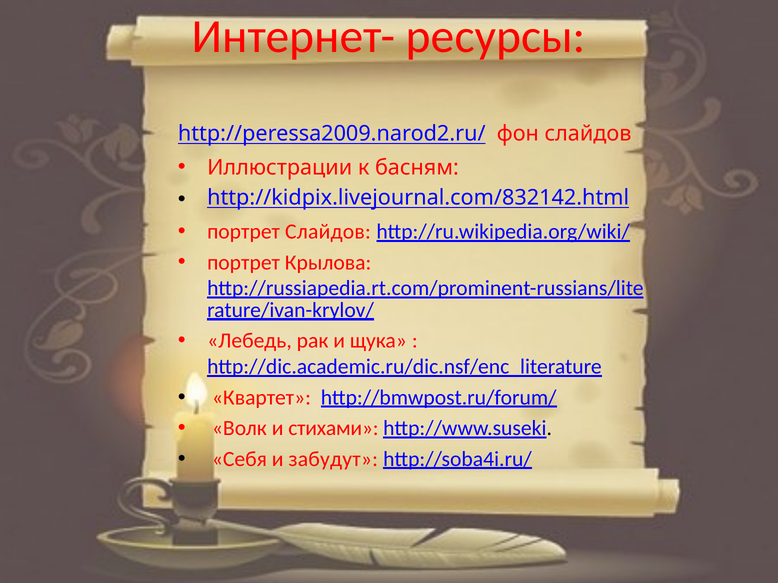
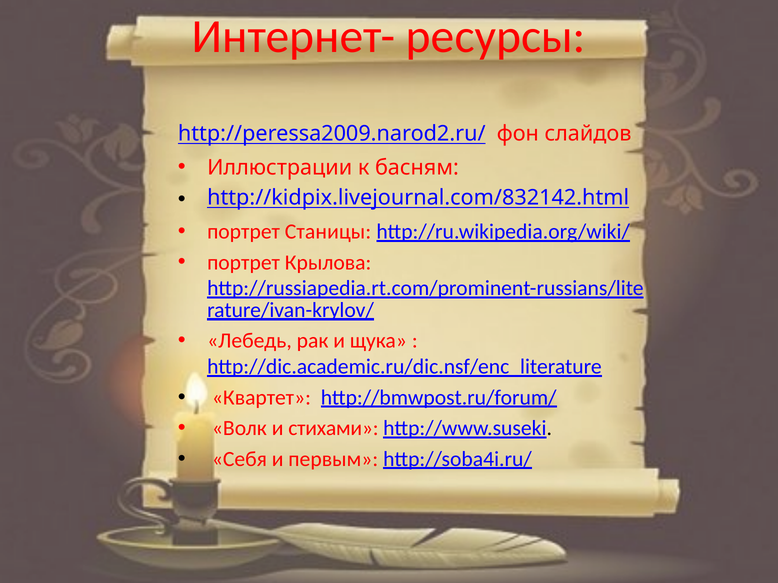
портрет Слайдов: Слайдов -> Станицы (328, 232)
забудут: забудут -> первым (333, 459)
